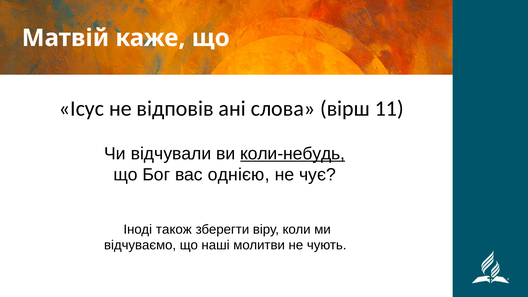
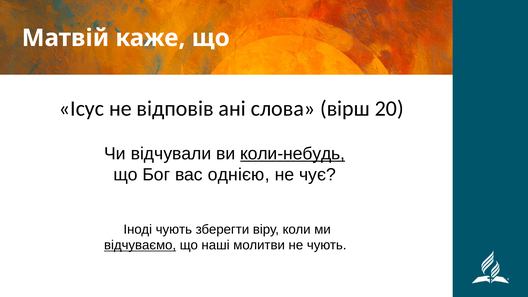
11: 11 -> 20 (389, 109)
Іноді також: також -> чують (174, 229)
відчуваємо underline: none -> present (140, 245)
